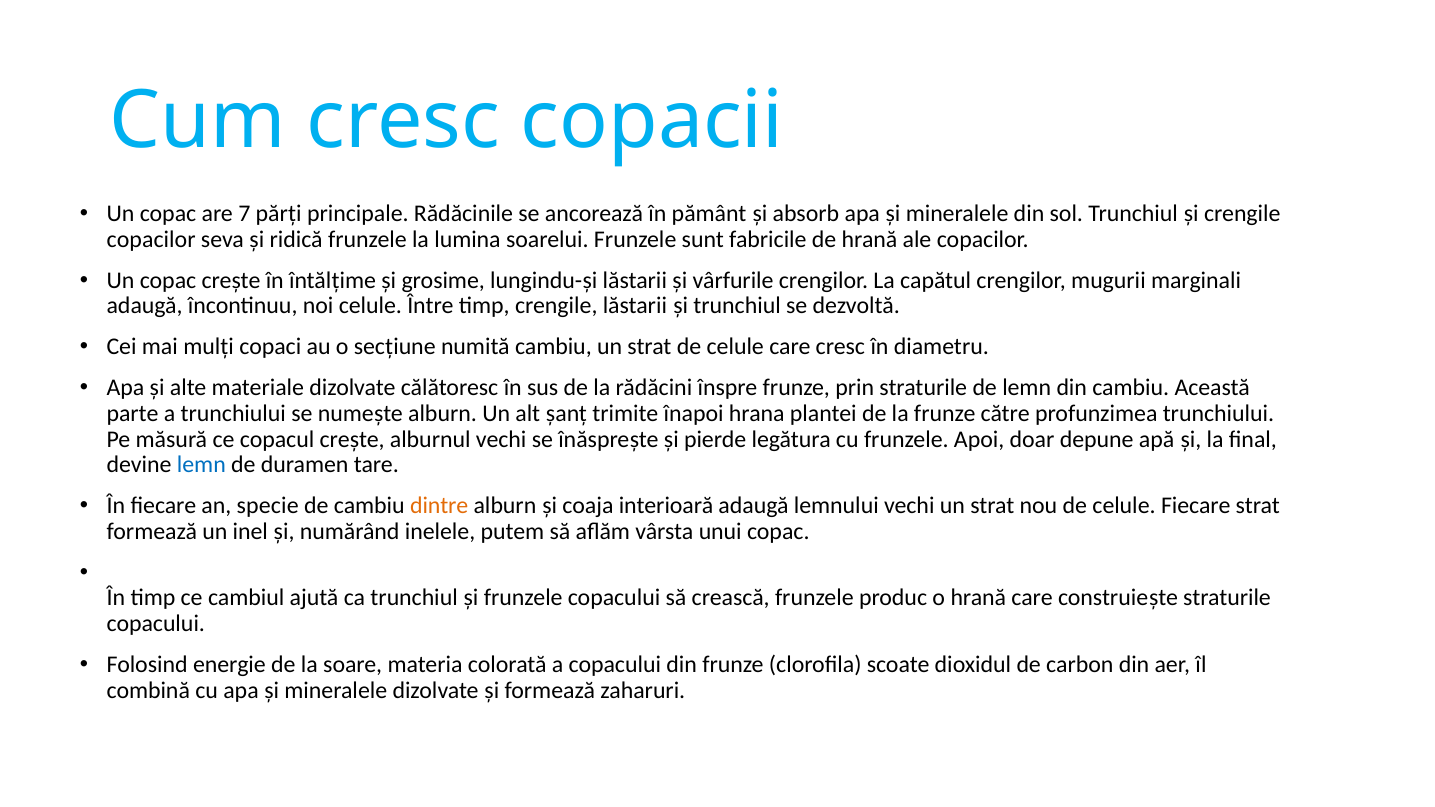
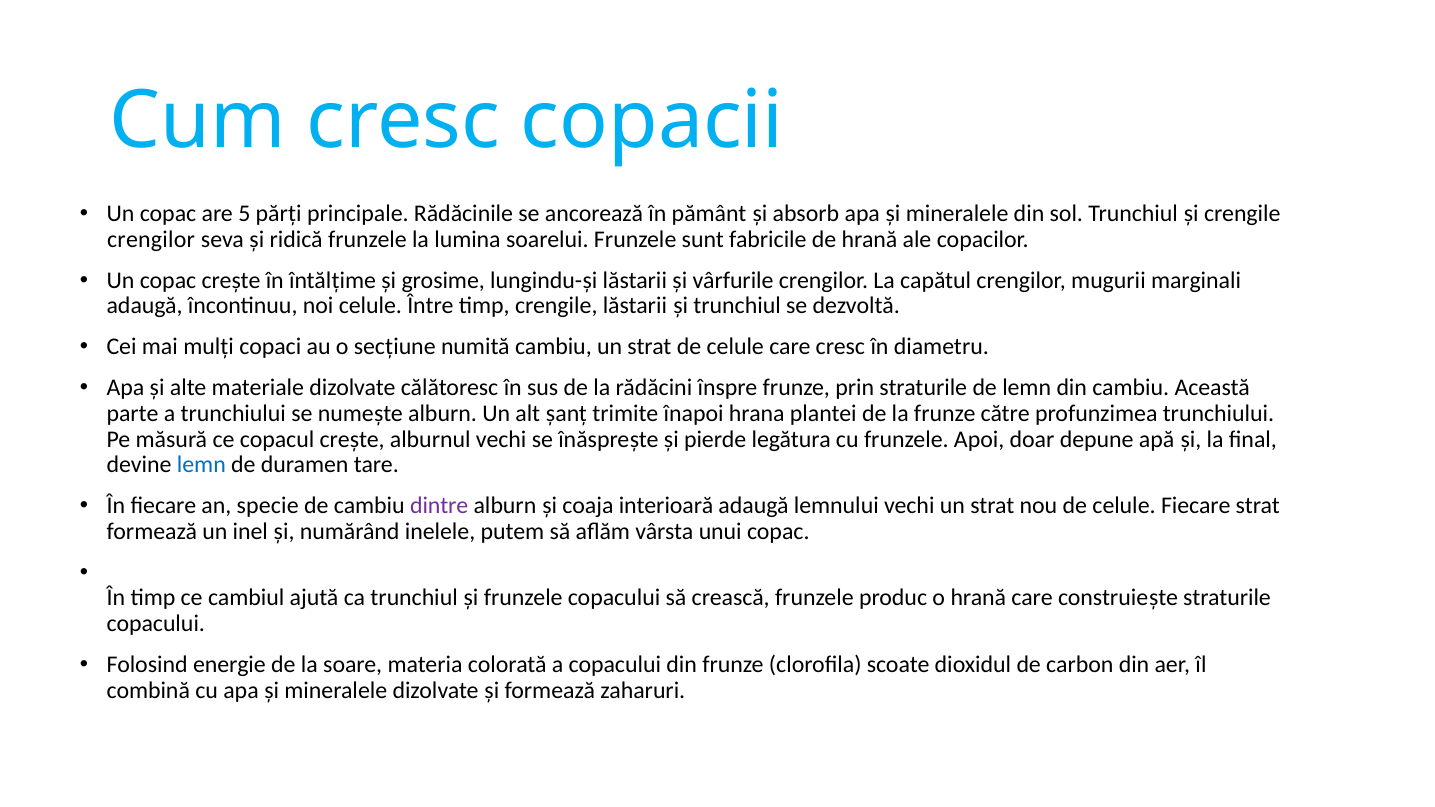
7: 7 -> 5 (244, 214)
copacilor: copacilor -> crengilor (151, 240)
dintre colour: orange -> purple (439, 506)
